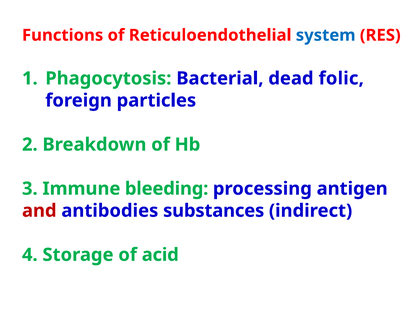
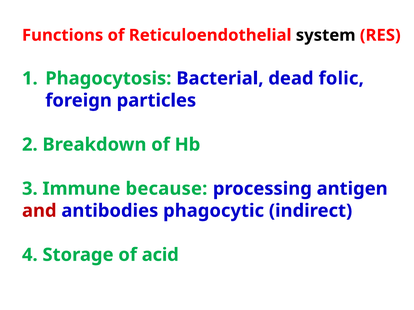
system colour: blue -> black (326, 35)
bleeding: bleeding -> because (166, 189)
substances: substances -> phagocytic (214, 211)
